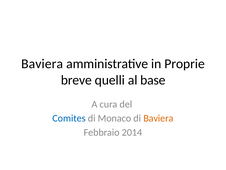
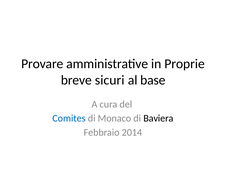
Baviera: Baviera -> Provare (42, 64)
quelli: quelli -> sicuri (110, 80)
Baviera colour: orange -> black (158, 118)
